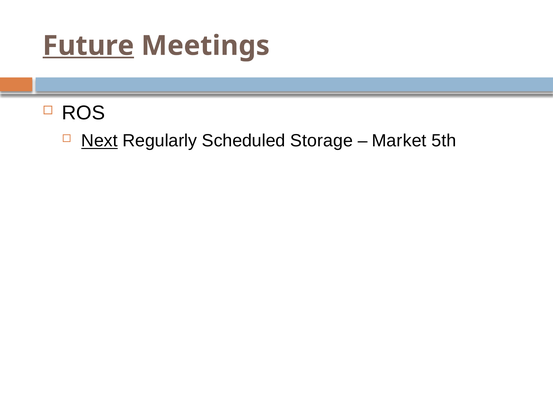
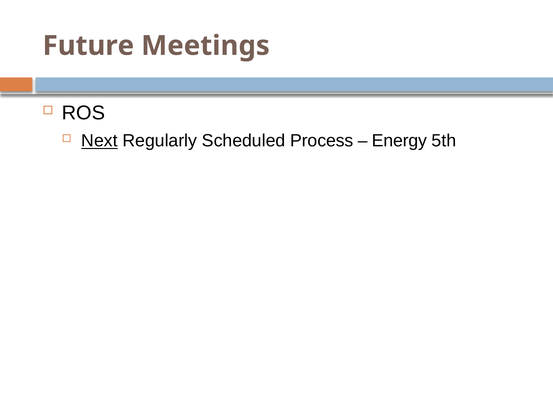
Future underline: present -> none (88, 46)
Storage: Storage -> Process (322, 141)
Market: Market -> Energy (399, 141)
